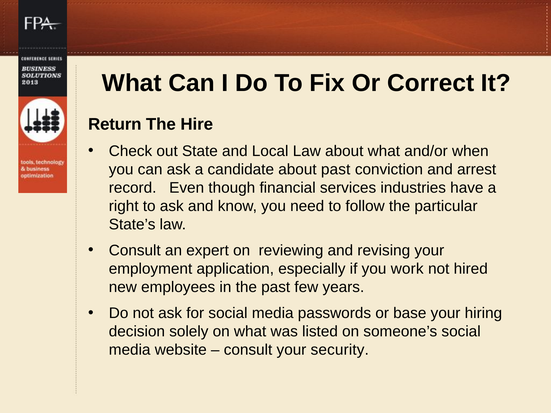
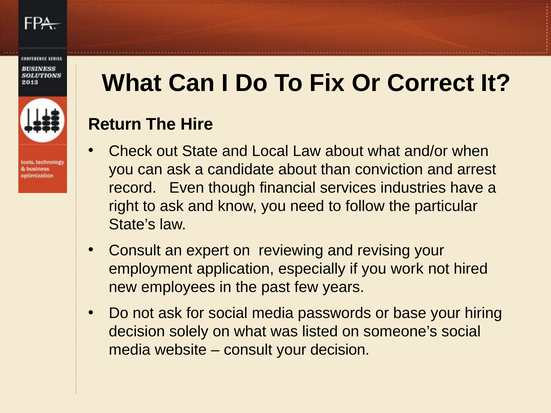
about past: past -> than (336, 169)
your security: security -> decision (340, 350)
